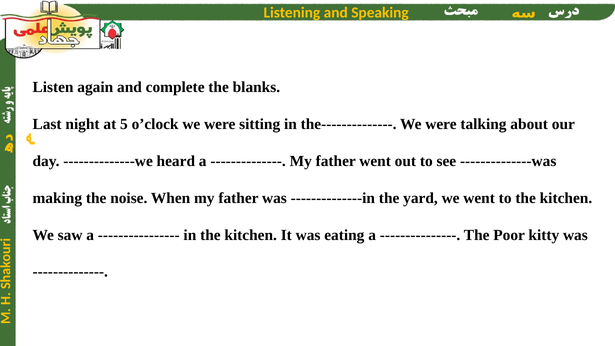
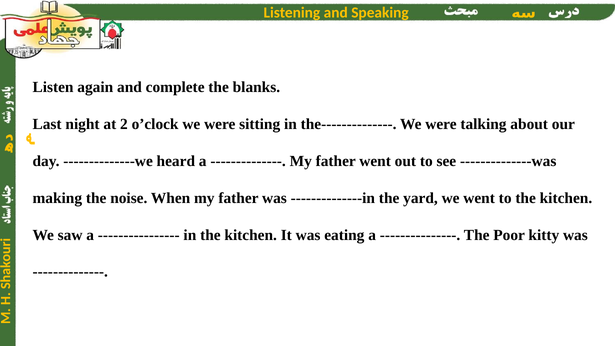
5: 5 -> 2 (124, 124)
